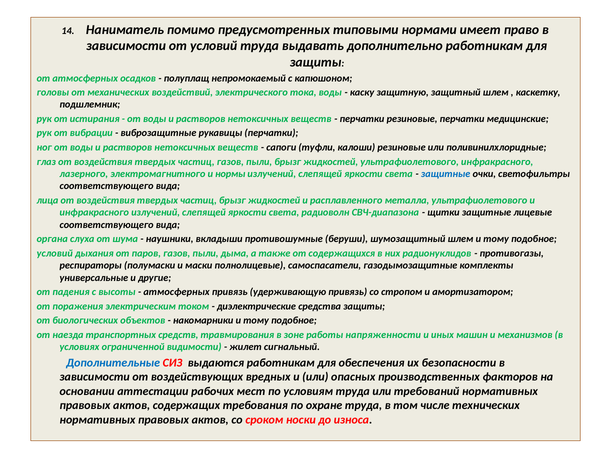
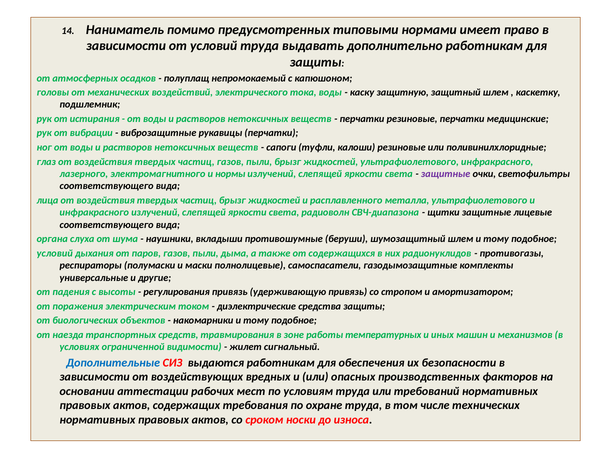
защитные colour: blue -> purple (446, 174)
атмосферных: атмосферных -> регулирования (177, 292)
напряженности: напряженности -> температурных (383, 335)
